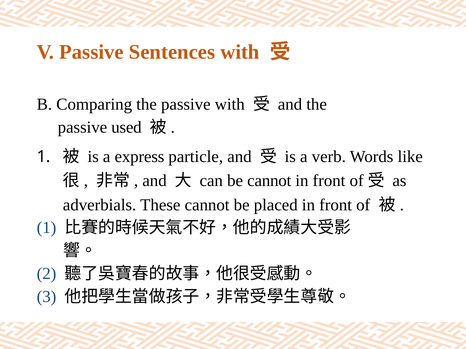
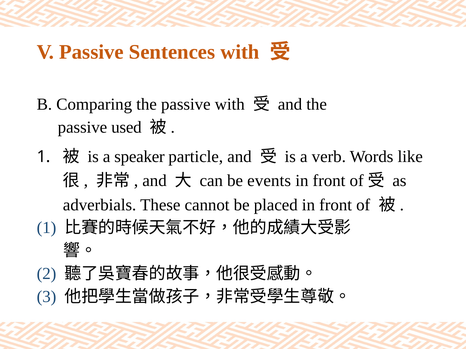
express: express -> speaker (139, 157)
be cannot: cannot -> events (269, 181)
